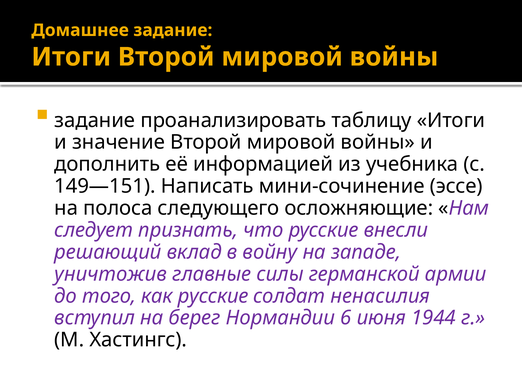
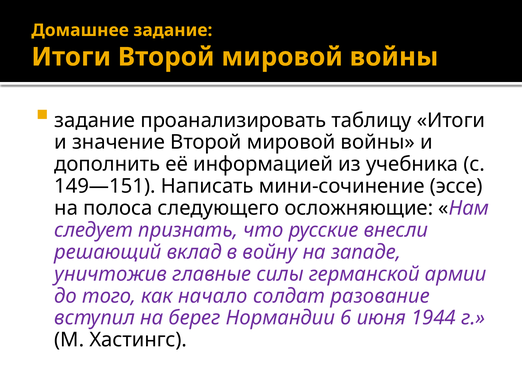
как русские: русские -> начало (213, 296)
ненасилия: ненасилия -> разование (380, 296)
